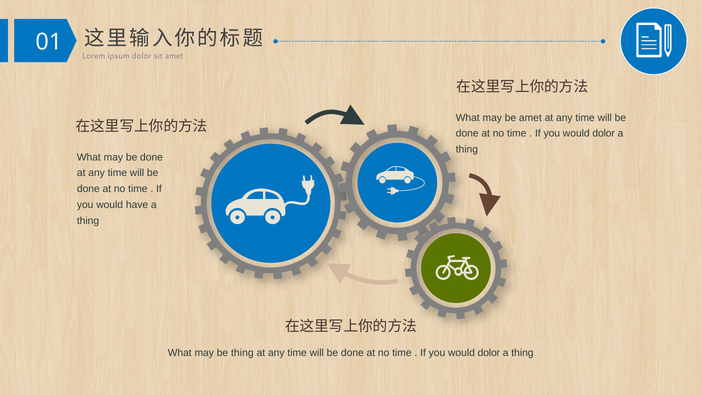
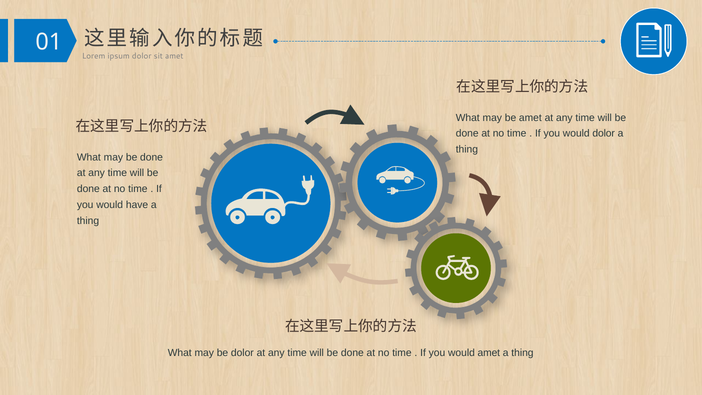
be thing: thing -> dolor (242, 353)
dolor: dolor -> amet (489, 353)
